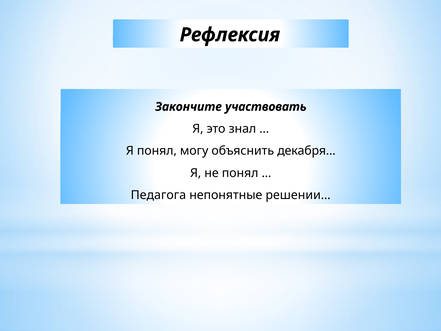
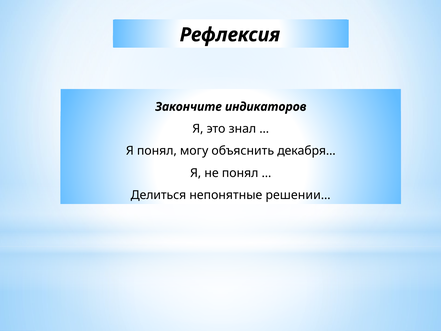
участвовать: участвовать -> индикаторов (266, 107)
Педагога: Педагога -> Делиться (158, 195)
